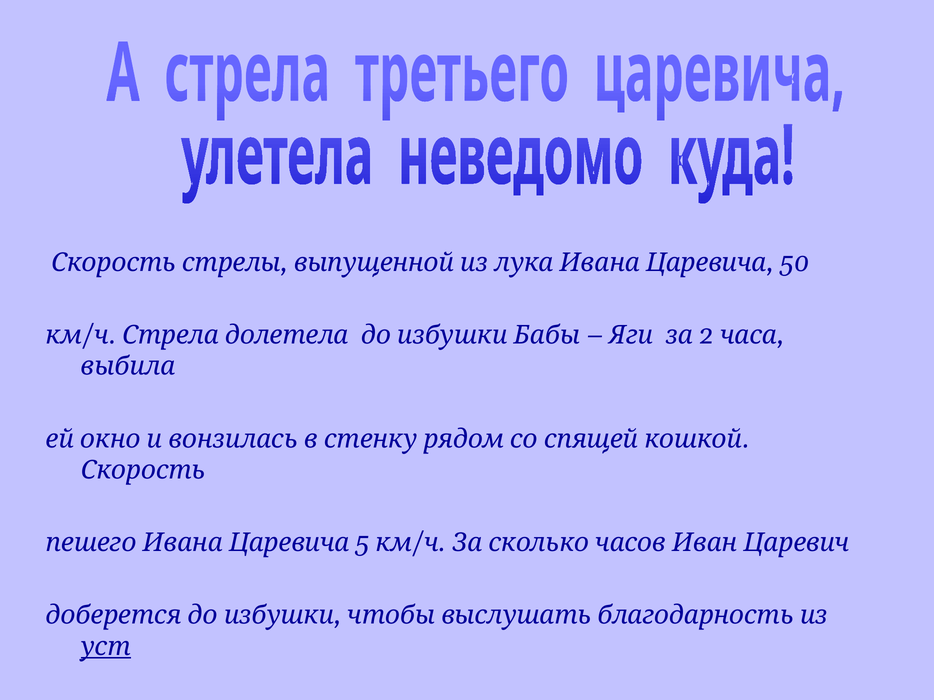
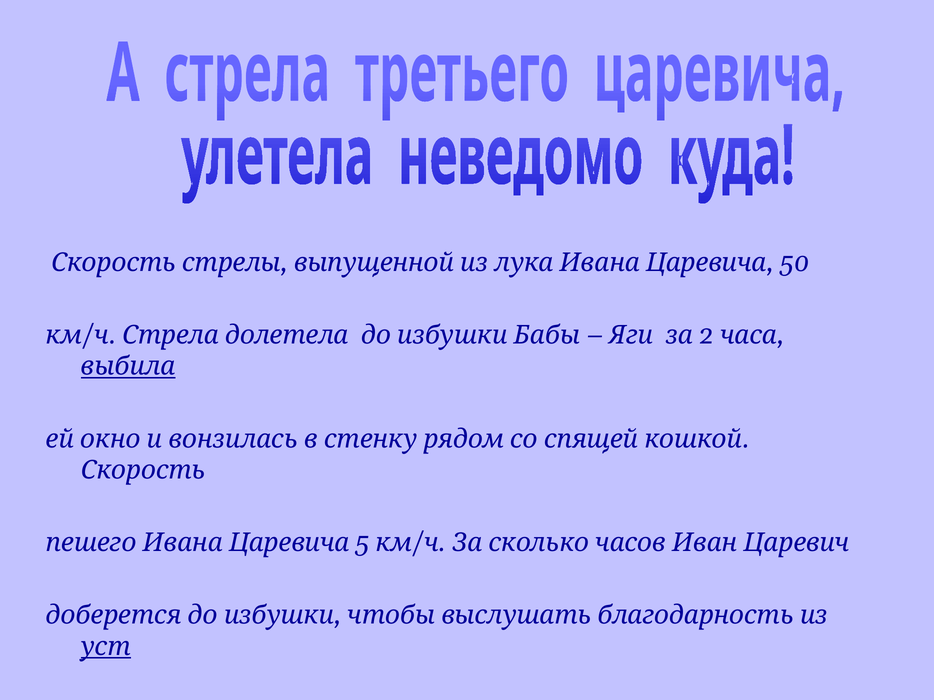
выбила underline: none -> present (128, 367)
